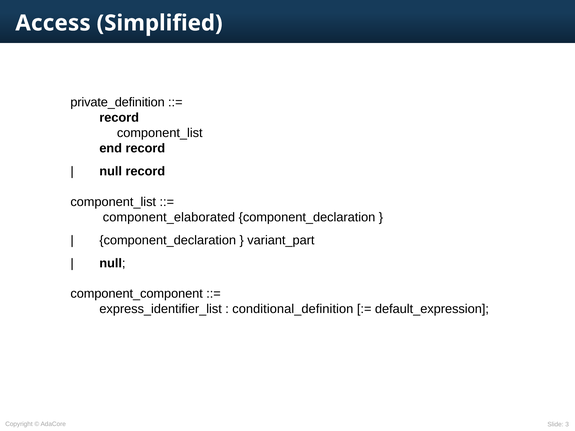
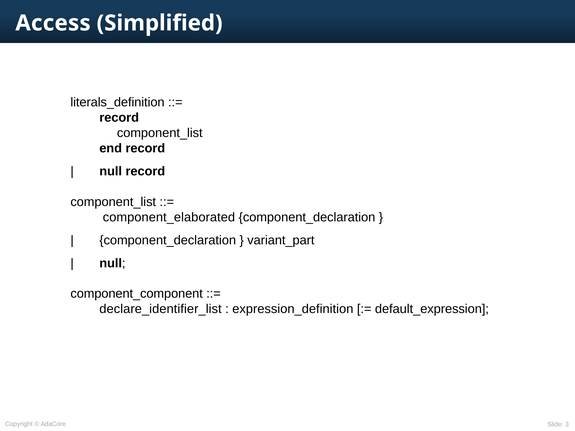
private_definition: private_definition -> literals_definition (117, 102)
express_identifier_list: express_identifier_list -> declare_identifier_list (161, 309)
conditional_definition: conditional_definition -> expression_definition (293, 309)
